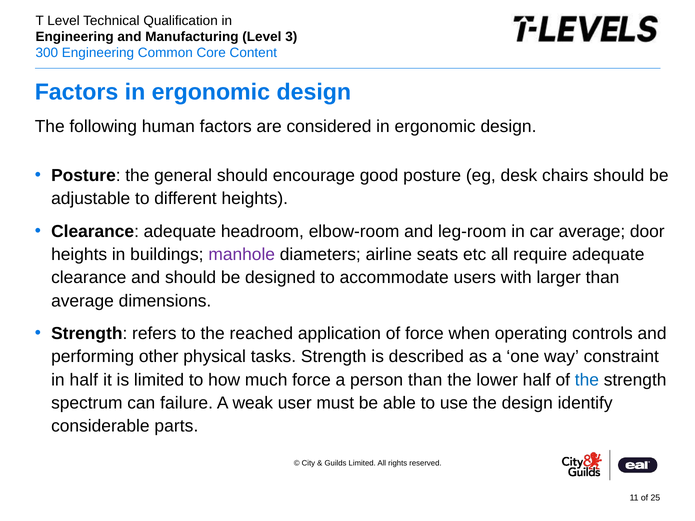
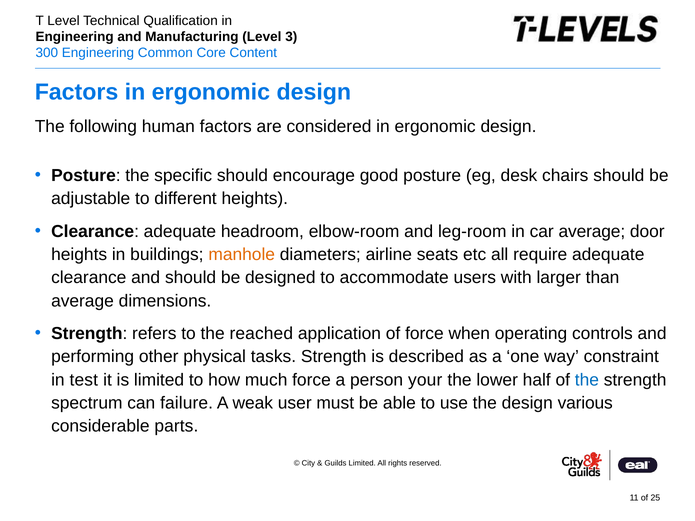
general: general -> specific (183, 175)
manhole colour: purple -> orange (242, 255)
in half: half -> test (84, 380)
person than: than -> your (425, 380)
identify: identify -> various (585, 403)
